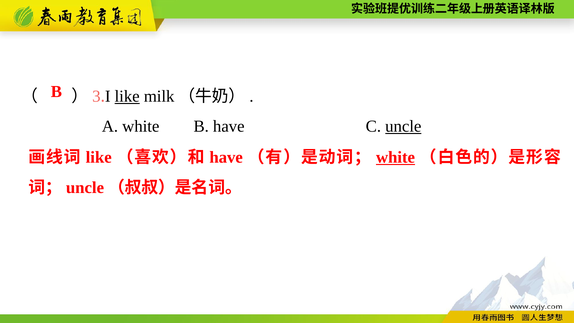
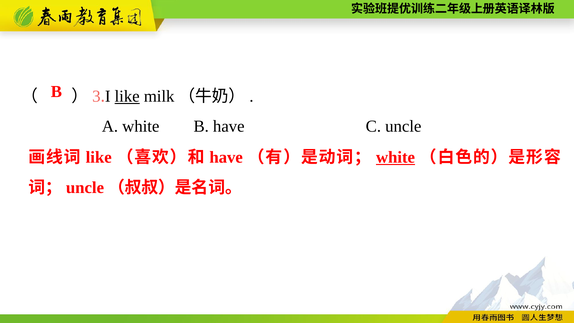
uncle underline: present -> none (403, 126)
